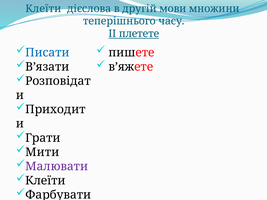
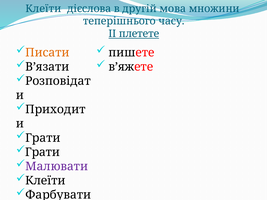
мови: мови -> мова (173, 9)
Писати colour: blue -> orange (47, 53)
Мити: Мити -> Грати (42, 152)
